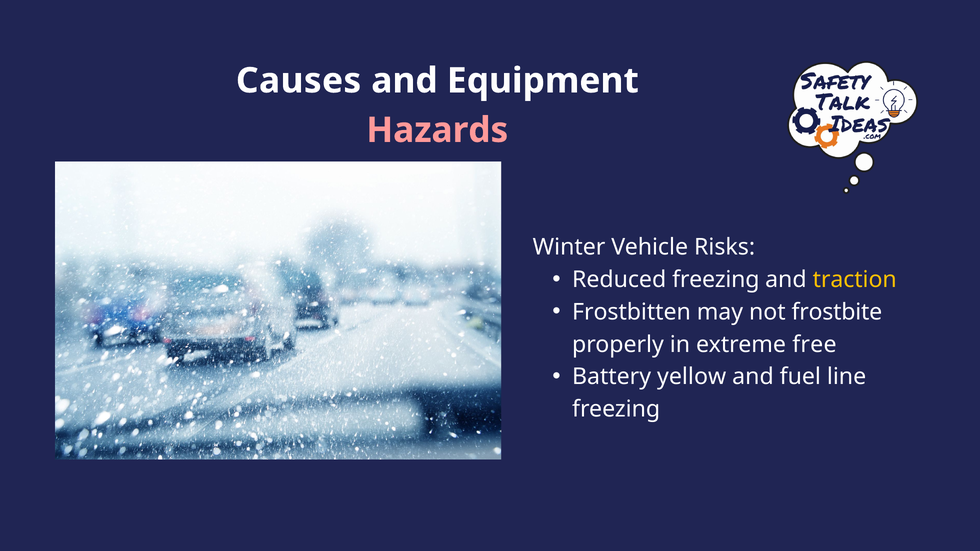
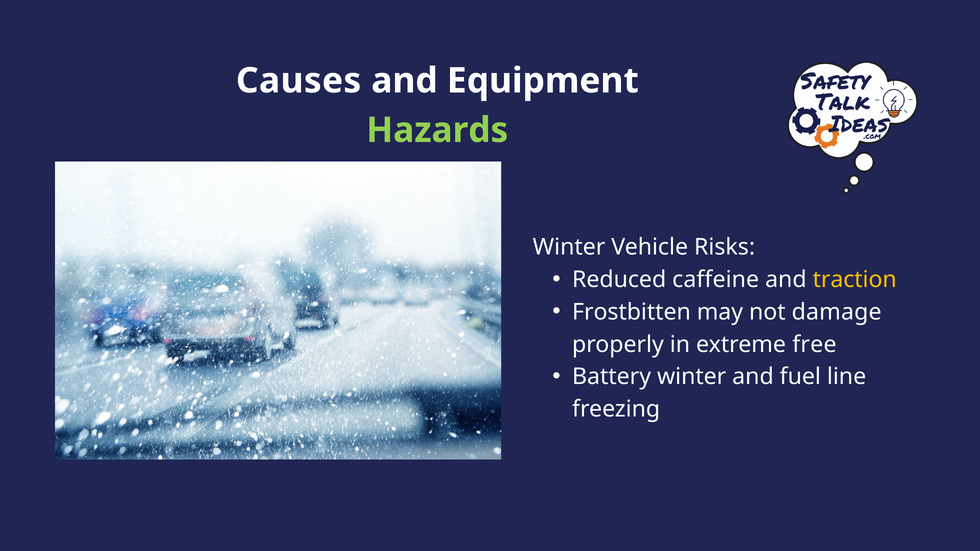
Hazards colour: pink -> light green (437, 130)
Reduced freezing: freezing -> caffeine (716, 280)
frostbite: frostbite -> damage (837, 312)
Battery yellow: yellow -> winter (692, 377)
